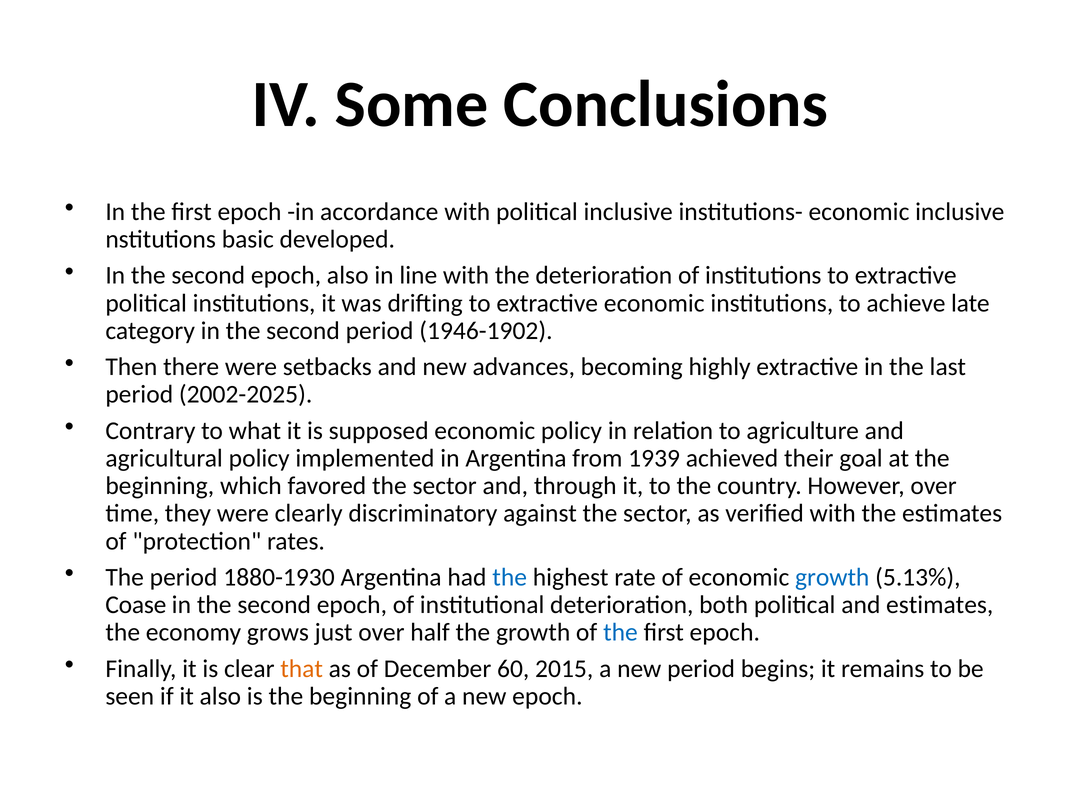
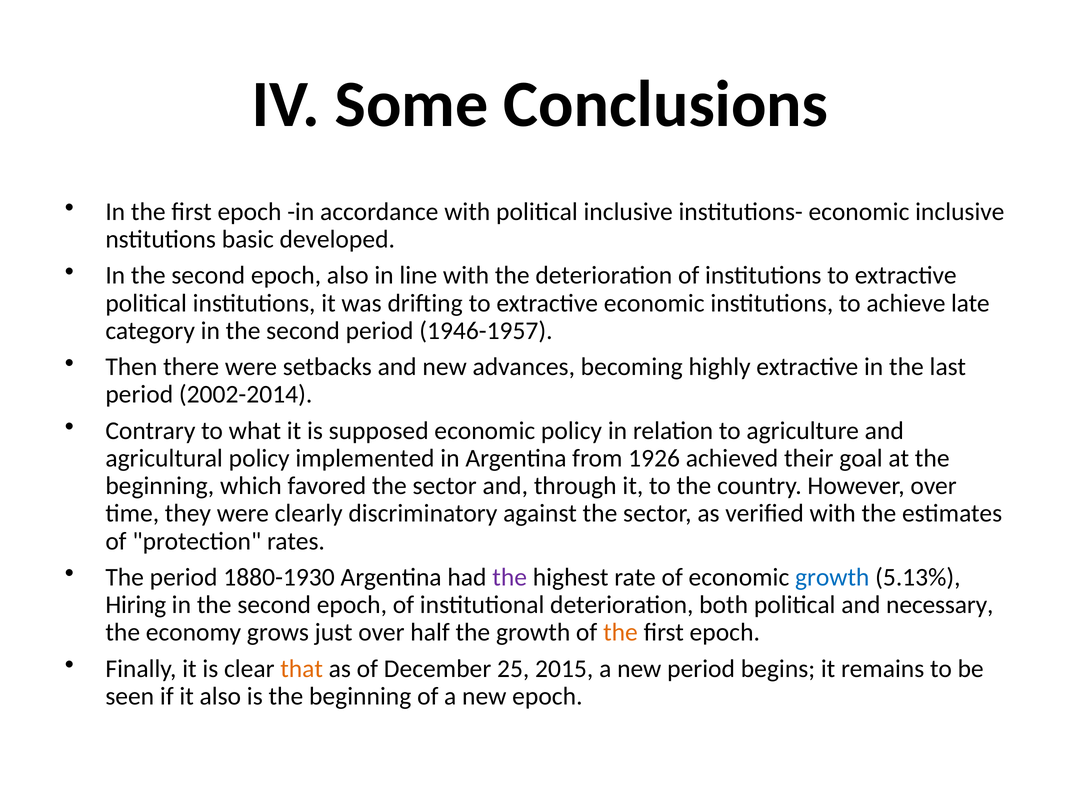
1946-1902: 1946-1902 -> 1946-1957 (486, 331)
2002-2025: 2002-2025 -> 2002-2014 (246, 394)
1939: 1939 -> 1926 (654, 458)
the colour: blue -> purple (510, 577)
Coase: Coase -> Hiring (136, 605)
and estimates: estimates -> necessary (940, 605)
the colour: blue -> orange (620, 632)
60: 60 -> 25 (513, 669)
